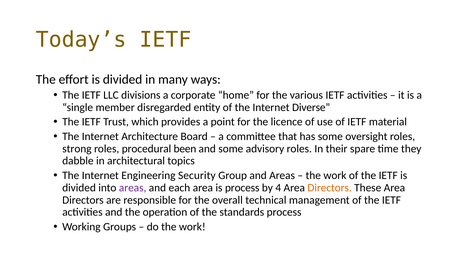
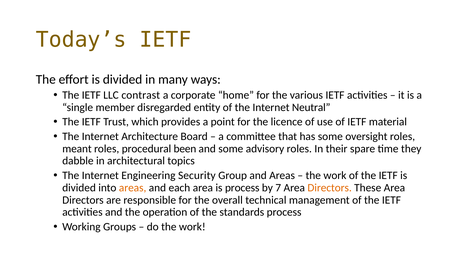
divisions: divisions -> contrast (141, 95)
Diverse: Diverse -> Neutral (311, 107)
strong: strong -> meant (77, 148)
areas colour: purple -> orange (133, 187)
4: 4 -> 7 (278, 187)
